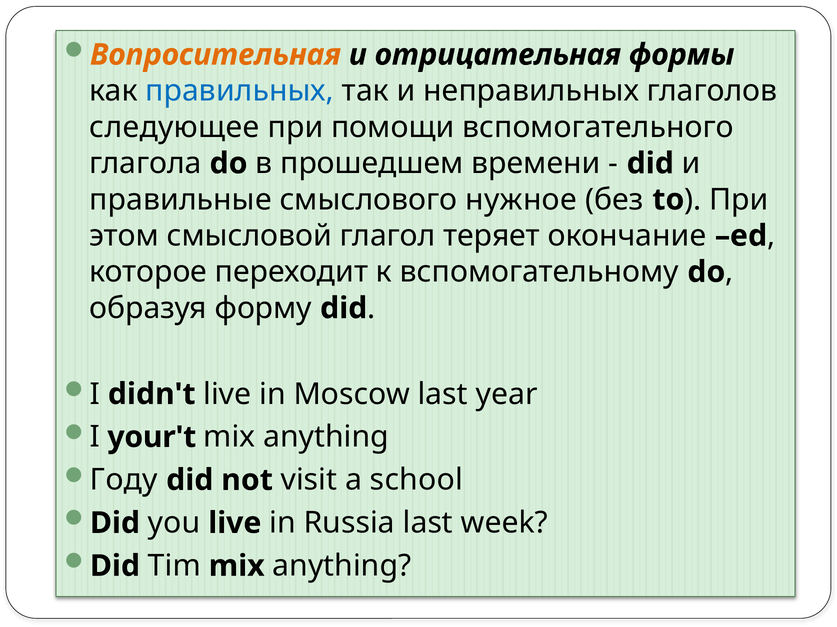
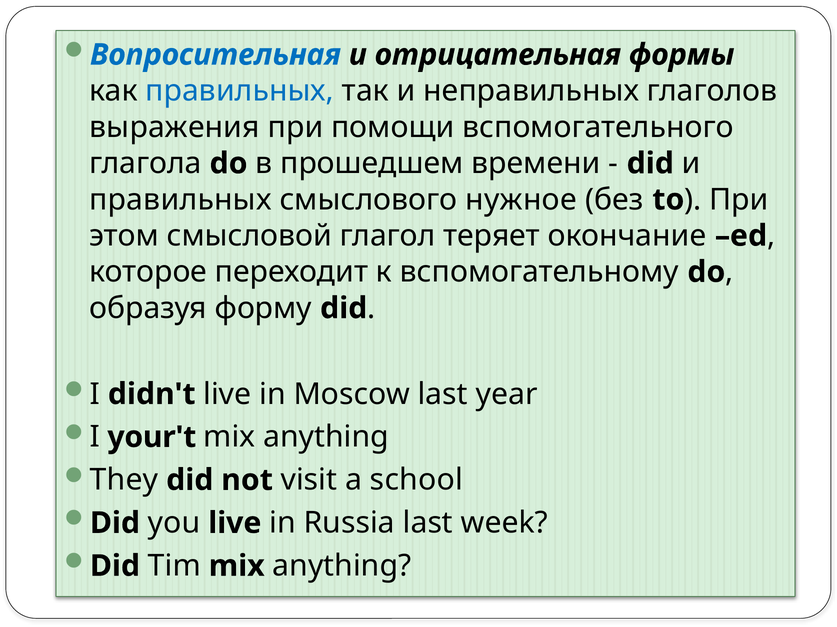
Вопросительная colour: orange -> blue (215, 55)
следующее: следующее -> выражения (175, 127)
правильные: правильные -> правильных (180, 200)
Году: Году -> They (124, 481)
